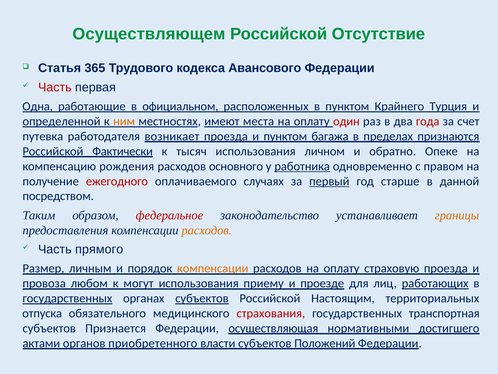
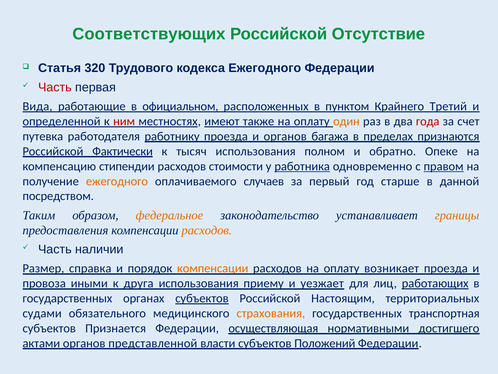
Осуществляющем: Осуществляющем -> Соответствующих (149, 34)
365: 365 -> 320 (95, 68)
кодекса Авансового: Авансового -> Ежегодного (265, 68)
Одна: Одна -> Вида (37, 106)
Турция: Турция -> Третий (448, 106)
ним colour: orange -> red (124, 121)
места: места -> также (259, 121)
один colour: red -> orange (346, 121)
возникает: возникает -> работнику (172, 136)
и пунктом: пунктом -> органов (285, 136)
личном: личном -> полном (325, 151)
рождения: рождения -> стипендии (127, 166)
основного: основного -> стоимости (236, 166)
правом underline: none -> present (444, 166)
ежегодного colour: red -> orange (117, 181)
случаях: случаях -> случаев (264, 181)
первый underline: present -> none (329, 181)
федеральное colour: red -> orange (169, 215)
прямого: прямого -> наличии (99, 249)
личным: личным -> справка (90, 268)
страховую: страховую -> возникает (392, 268)
любом: любом -> иными (89, 283)
могут: могут -> друга (139, 283)
проезде: проезде -> уезжает (322, 283)
государственных underline: present -> none (67, 298)
отпуска: отпуска -> судами (42, 313)
страхования colour: red -> orange (271, 313)
приобретенного: приобретенного -> представленной (153, 343)
